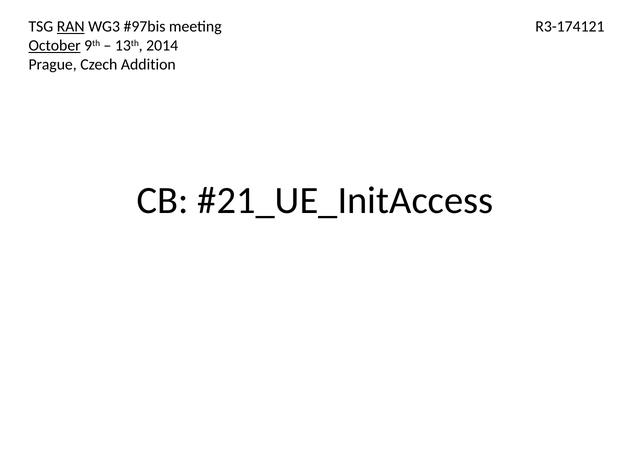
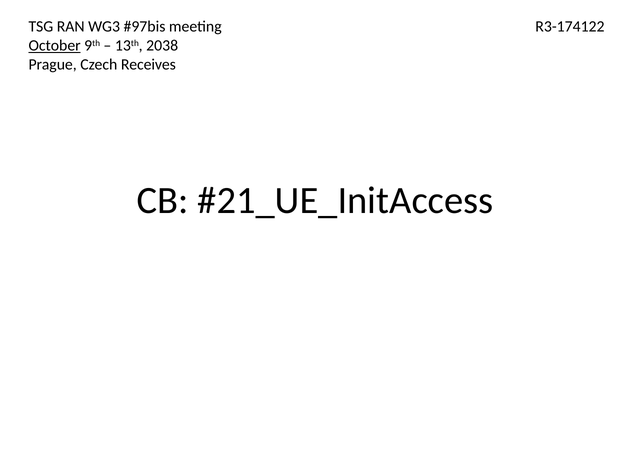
RAN underline: present -> none (71, 27)
R3-174121: R3-174121 -> R3-174122 (570, 27)
2014: 2014 -> 2038 (162, 46)
Addition: Addition -> Receives (148, 65)
